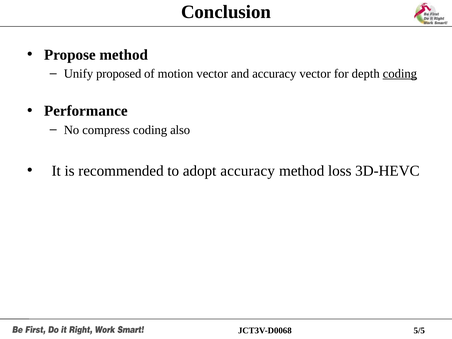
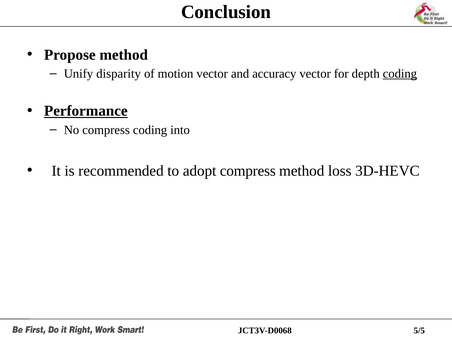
proposed: proposed -> disparity (119, 74)
Performance underline: none -> present (86, 111)
also: also -> into (180, 130)
adopt accuracy: accuracy -> compress (248, 171)
